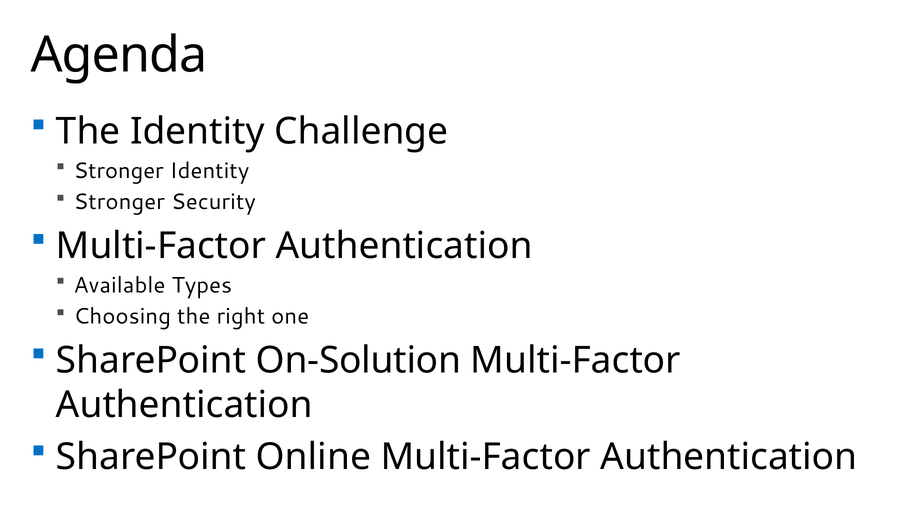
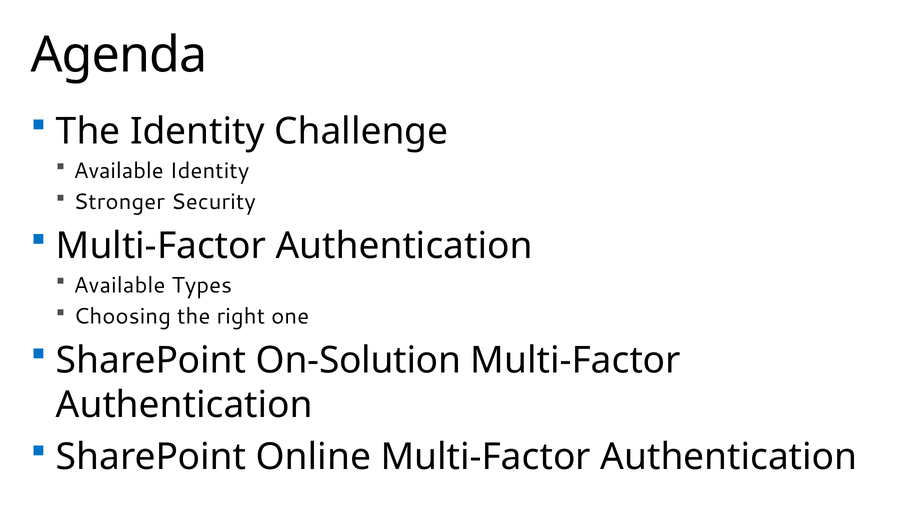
Stronger: Stronger -> Available (119, 171)
